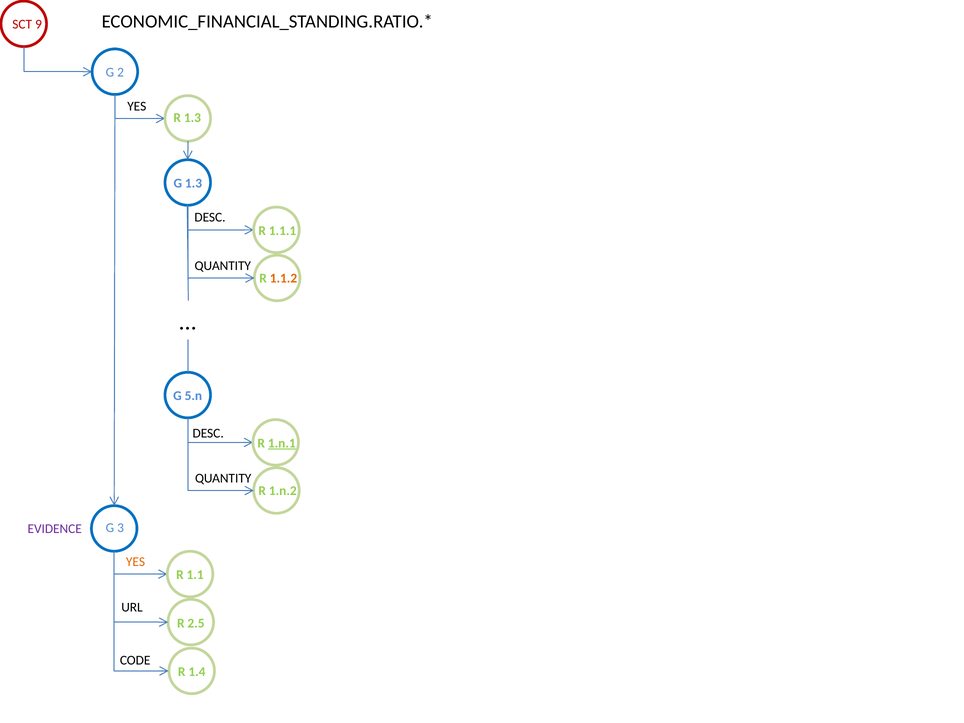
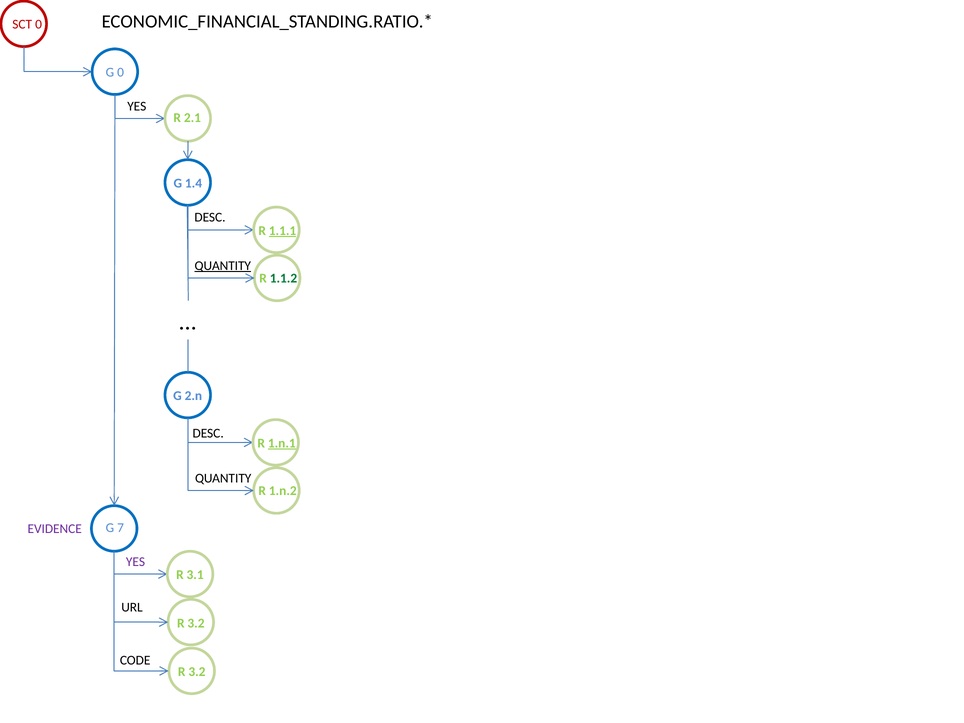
SCT 9: 9 -> 0 (39, 24)
G 2: 2 -> 0 (121, 72)
R 1.3: 1.3 -> 2.1 (192, 118)
G 1.3: 1.3 -> 1.4 (193, 183)
1.1.1 underline: none -> present (283, 231)
QUANTITY underline: none -> present (223, 266)
1.1.2 colour: orange -> green (283, 278)
5.n: 5.n -> 2.n (193, 396)
3: 3 -> 7 (121, 528)
YES colour: orange -> purple (136, 562)
1.1: 1.1 -> 3.1 (195, 575)
2.5: 2.5 -> 3.2 (196, 623)
1.4: 1.4 -> 3.2 (197, 672)
